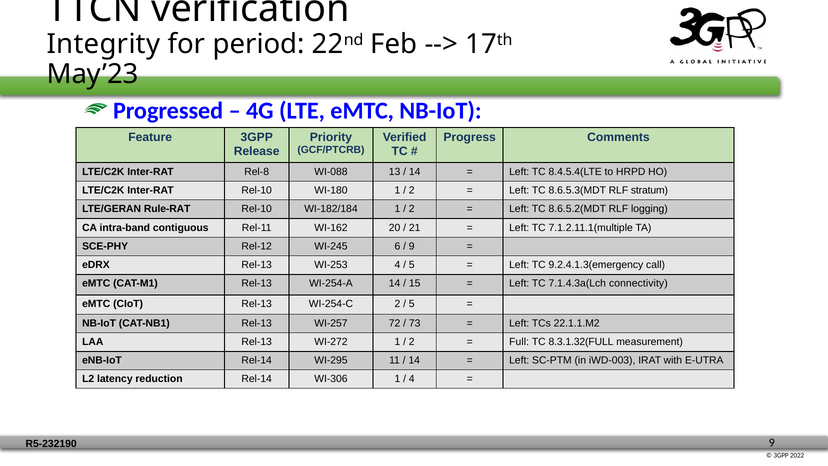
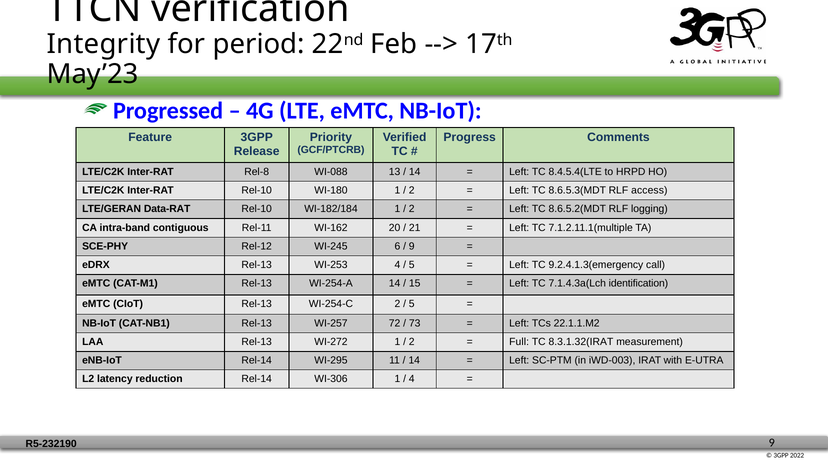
stratum: stratum -> access (649, 190)
Rule-RAT: Rule-RAT -> Data-RAT (167, 209)
connectivity: connectivity -> identification (638, 283)
8.3.1.32(FULL: 8.3.1.32(FULL -> 8.3.1.32(IRAT (581, 342)
